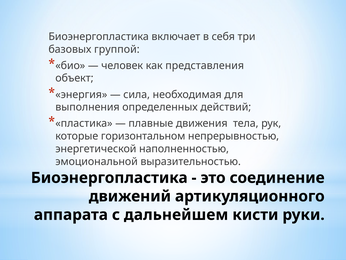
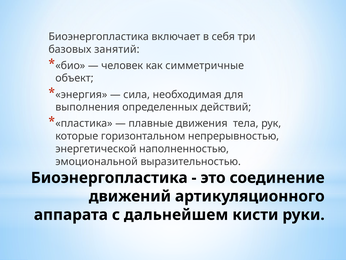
группой: группой -> занятий (117, 49)
представления: представления -> симметричные (205, 65)
